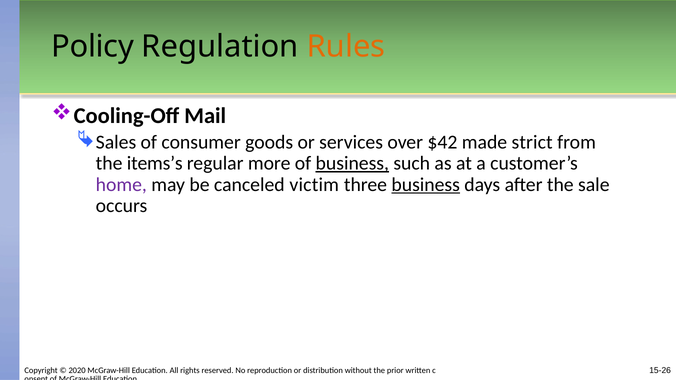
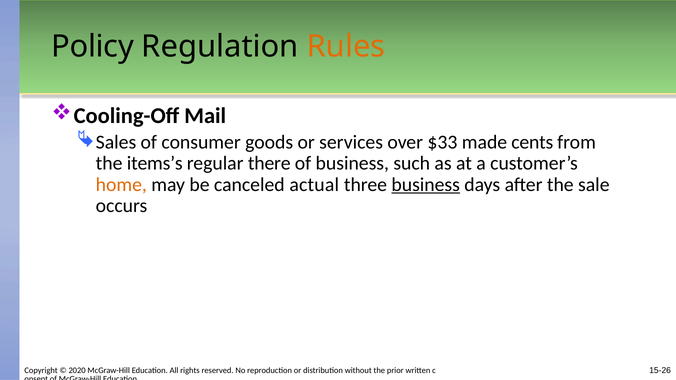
$42: $42 -> $33 (442, 142)
strict: strict -> cents (532, 142)
more: more -> there (269, 163)
business underline: present -> none (352, 163)
home colour: purple -> orange (121, 185)
victim: victim -> actual (314, 185)
